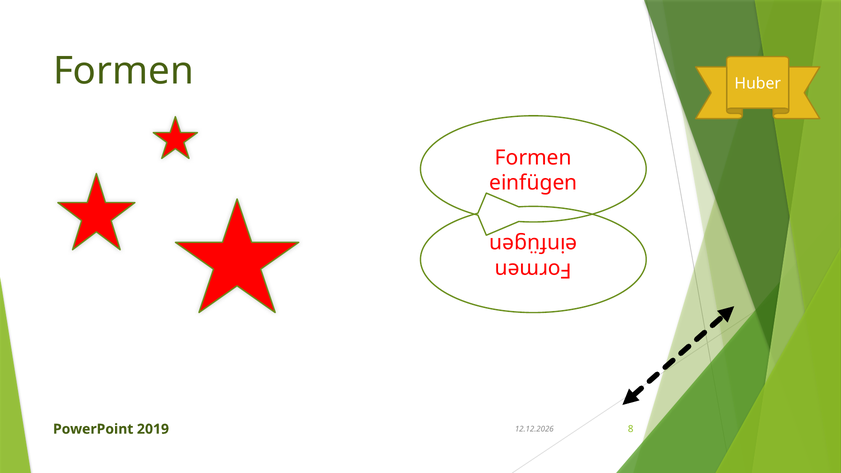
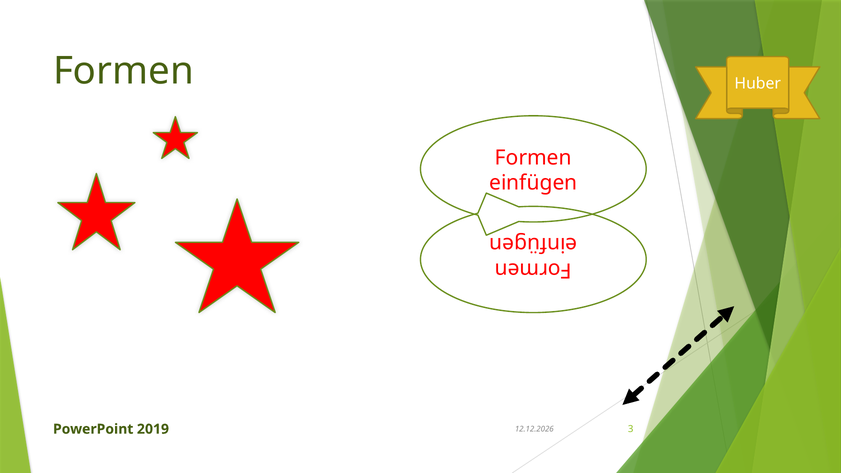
8: 8 -> 3 (631, 429)
